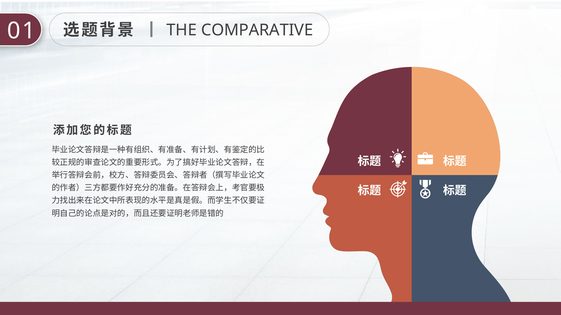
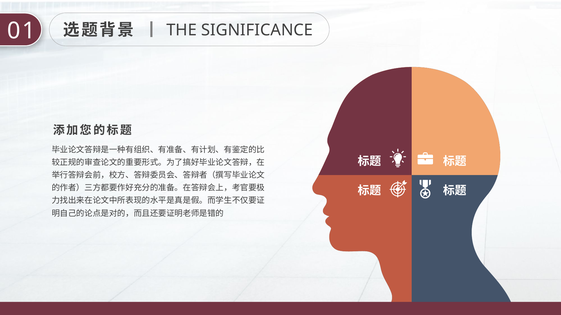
COMPARATIVE: COMPARATIVE -> SIGNIFICANCE (257, 30)
